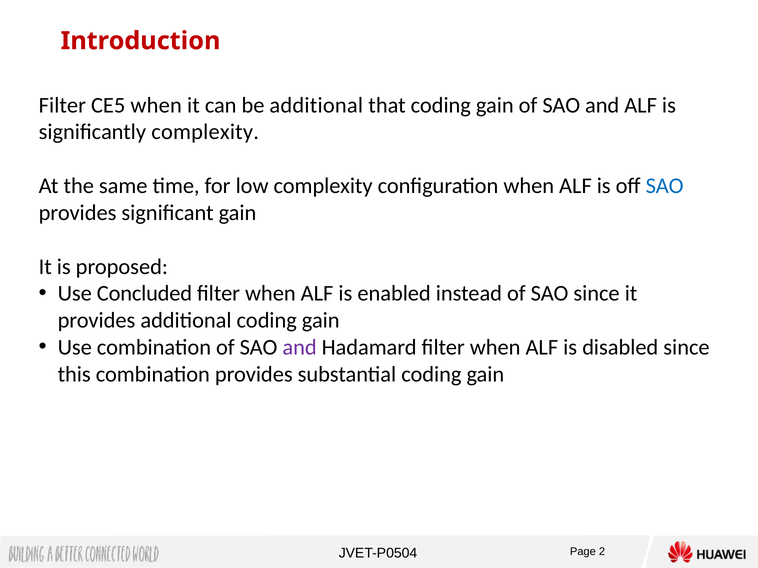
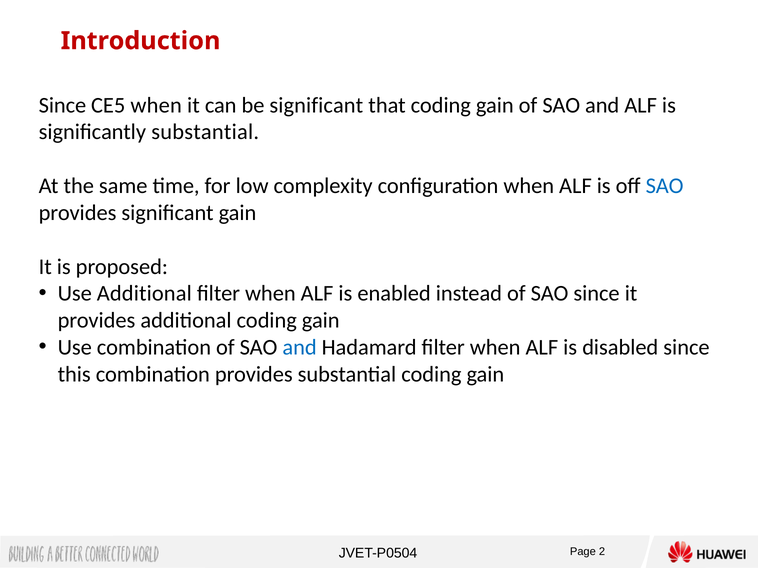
Filter: Filter -> Since (62, 105)
be additional: additional -> significant (316, 105)
significantly complexity: complexity -> substantial (205, 132)
Use Concluded: Concluded -> Additional (144, 294)
and colour: purple -> blue (300, 348)
